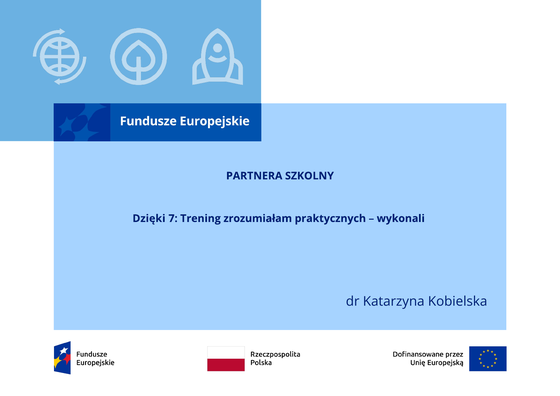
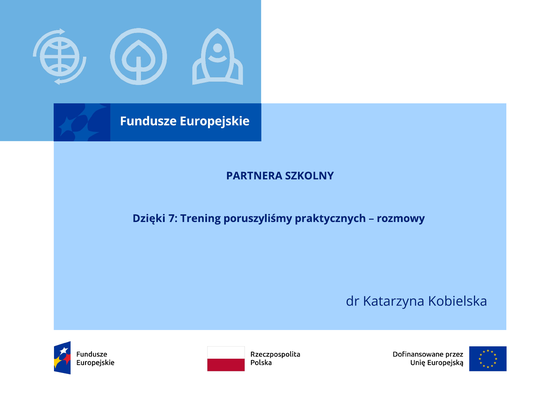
zrozumiałam: zrozumiałam -> poruszyliśmy (258, 218)
wykonali: wykonali -> rozmowy (401, 218)
